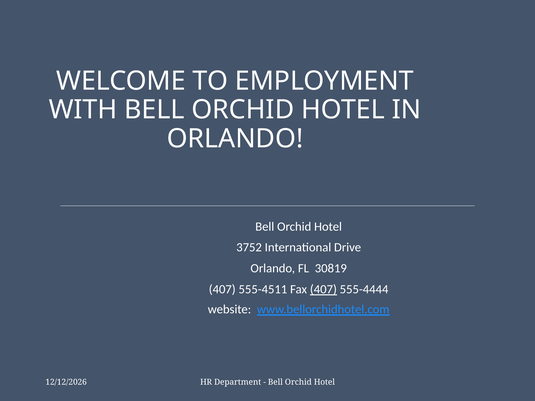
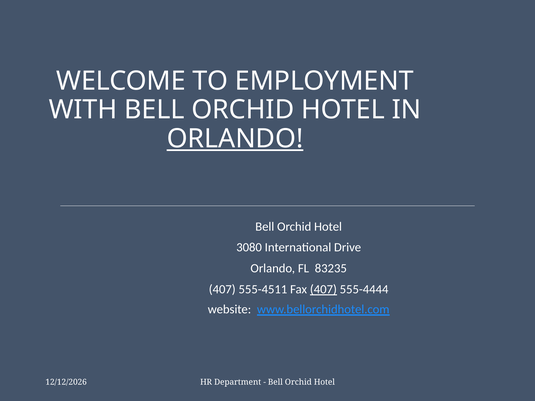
ORLANDO underline: none -> present (235, 139)
3752: 3752 -> 3080 (249, 247)
30819: 30819 -> 83235 (331, 269)
